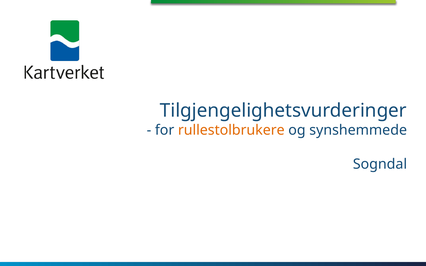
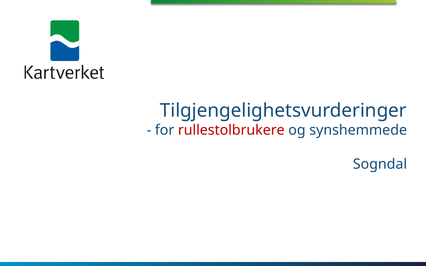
rullestolbrukere colour: orange -> red (231, 130)
